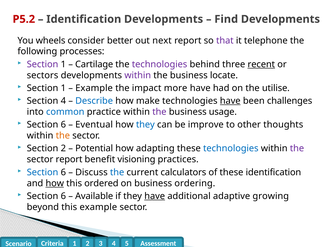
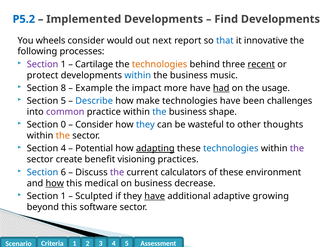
P5.2 colour: red -> blue (24, 19)
Identification: Identification -> Implemented (84, 19)
better: better -> would (120, 41)
that colour: purple -> blue (225, 41)
telephone: telephone -> innovative (266, 41)
technologies colour: purple -> orange (160, 64)
sectors: sectors -> protect (43, 75)
within colour: purple -> blue (138, 75)
locate: locate -> music (224, 75)
1: 1 -> 8 (63, 88)
had underline: none -> present (221, 88)
utilise: utilise -> usage (276, 88)
Section 4: 4 -> 5 (63, 101)
have underline: present -> none (230, 101)
common colour: blue -> purple (65, 112)
the colour: purple -> blue (159, 112)
usage: usage -> shape (223, 112)
6: 6 -> 0 (63, 125)
Eventual: Eventual -> Consider (94, 125)
improve: improve -> wasteful (206, 125)
Section 2: 2 -> 4 (63, 149)
adapting underline: none -> present (155, 149)
sector report: report -> create (69, 160)
the colour: blue -> purple (117, 173)
these identification: identification -> environment (273, 173)
ordered: ordered -> medical (101, 184)
ordering: ordering -> decrease (195, 184)
6: 6 -> 1 (63, 196)
Available: Available -> Sculpted (94, 196)
this example: example -> software (98, 207)
